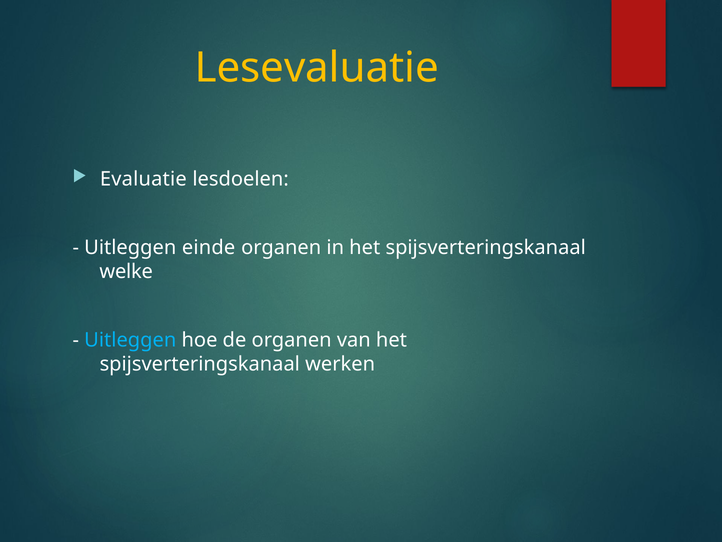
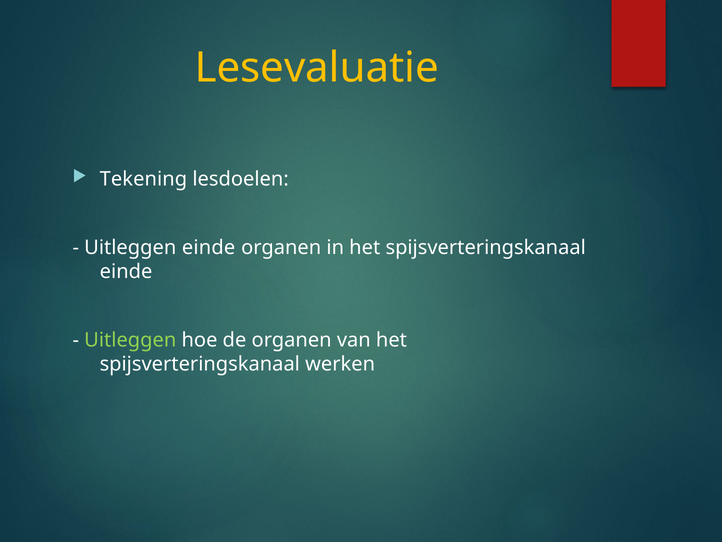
Evaluatie: Evaluatie -> Tekening (143, 179)
welke: welke -> einde (126, 271)
Uitleggen colour: light blue -> light green (130, 340)
